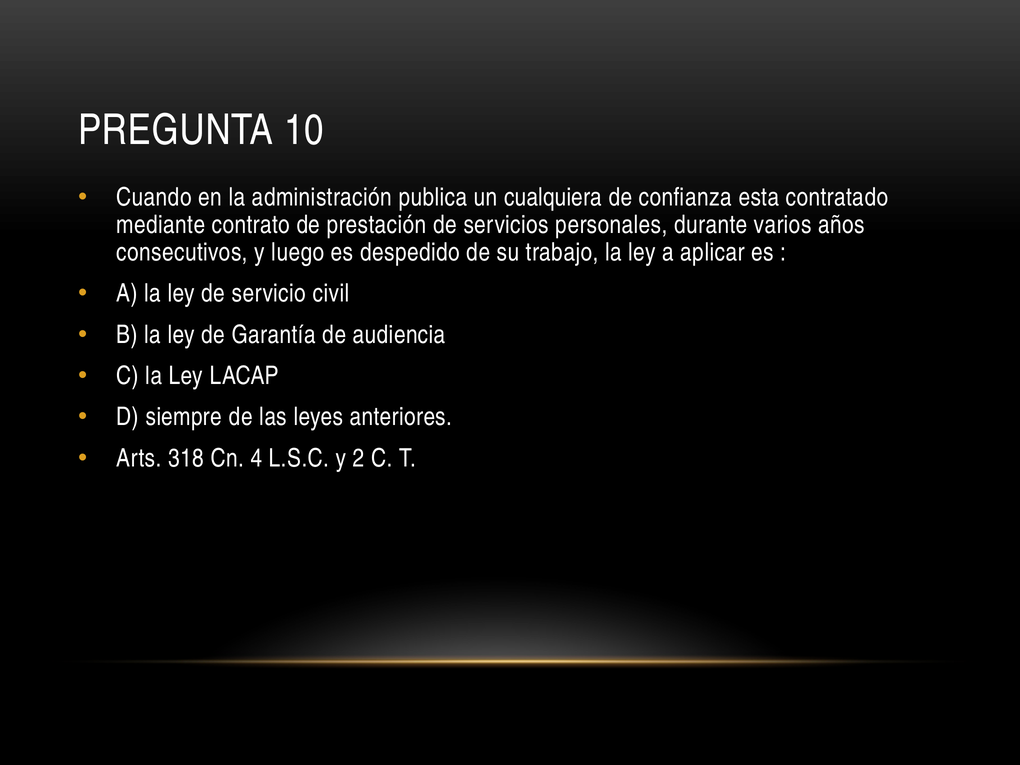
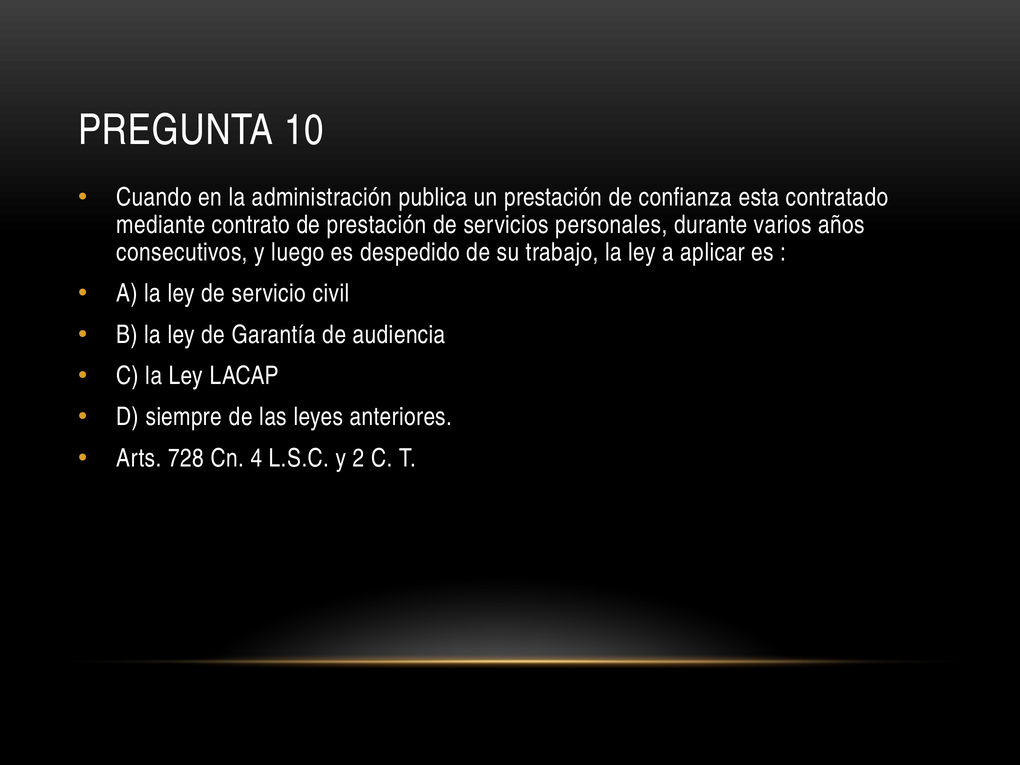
un cualquiera: cualquiera -> prestación (553, 197)
318: 318 -> 728 (186, 458)
